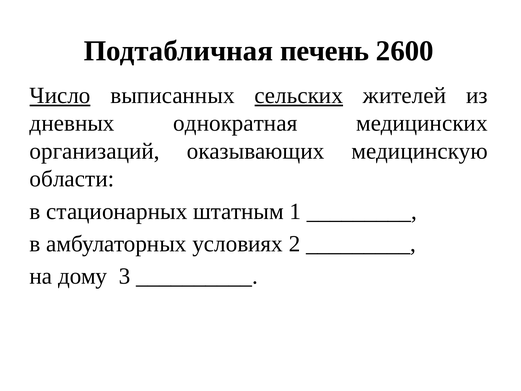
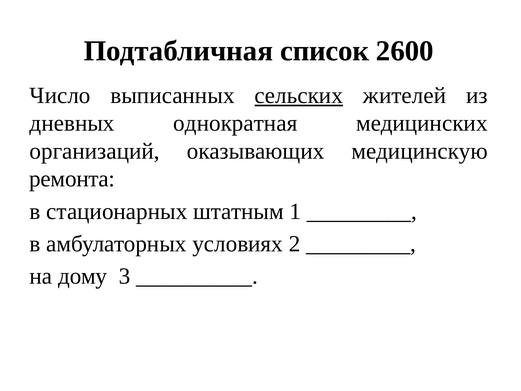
печень: печень -> список (325, 51)
Число underline: present -> none (60, 95)
области: области -> ремонта (72, 179)
